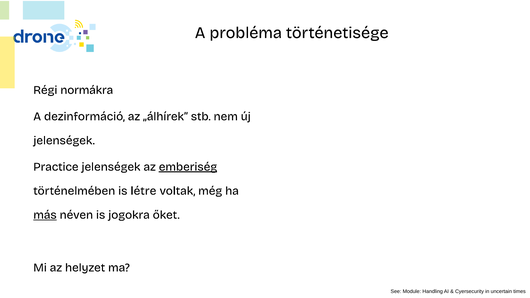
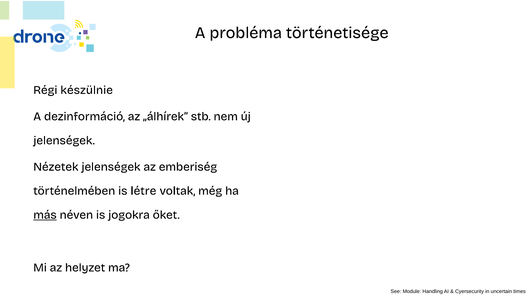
normákra: normákra -> készülnie (87, 90)
Practice: Practice -> Nézetek (56, 167)
emberiség underline: present -> none (188, 167)
